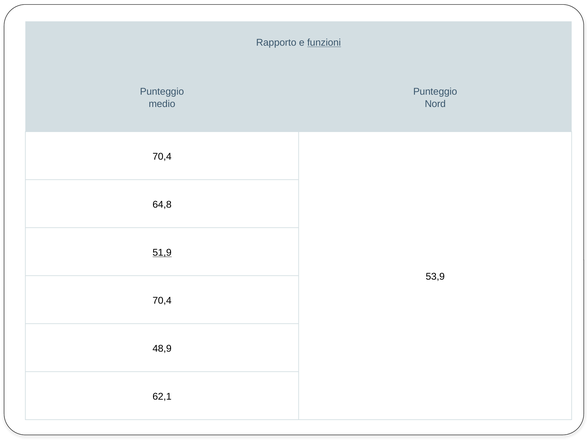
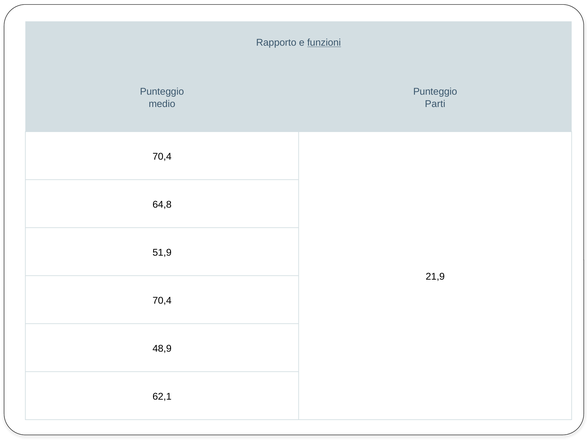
Nord: Nord -> Parti (435, 104)
51,9 underline: present -> none (162, 253)
53,9: 53,9 -> 21,9 (435, 277)
